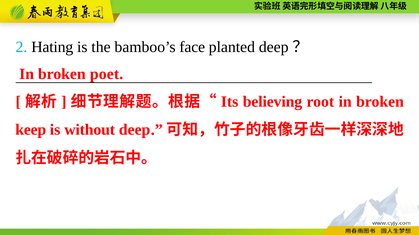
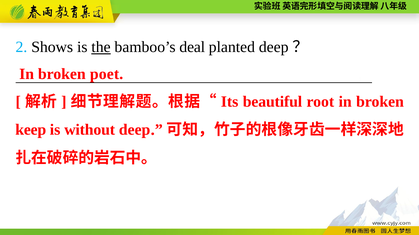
Hating: Hating -> Shows (52, 47)
the underline: none -> present (101, 47)
face: face -> deal (192, 47)
believing: believing -> beautiful (272, 102)
